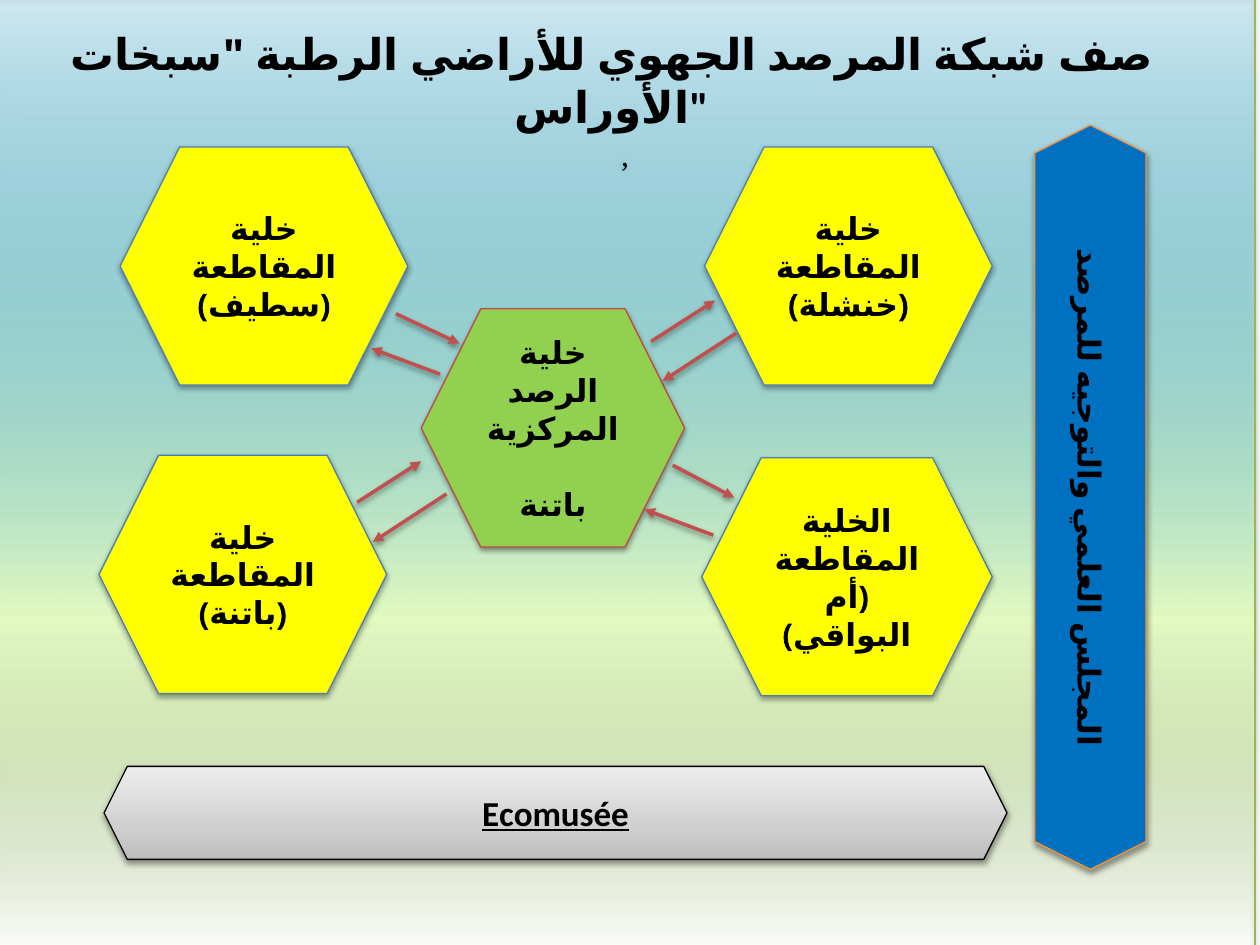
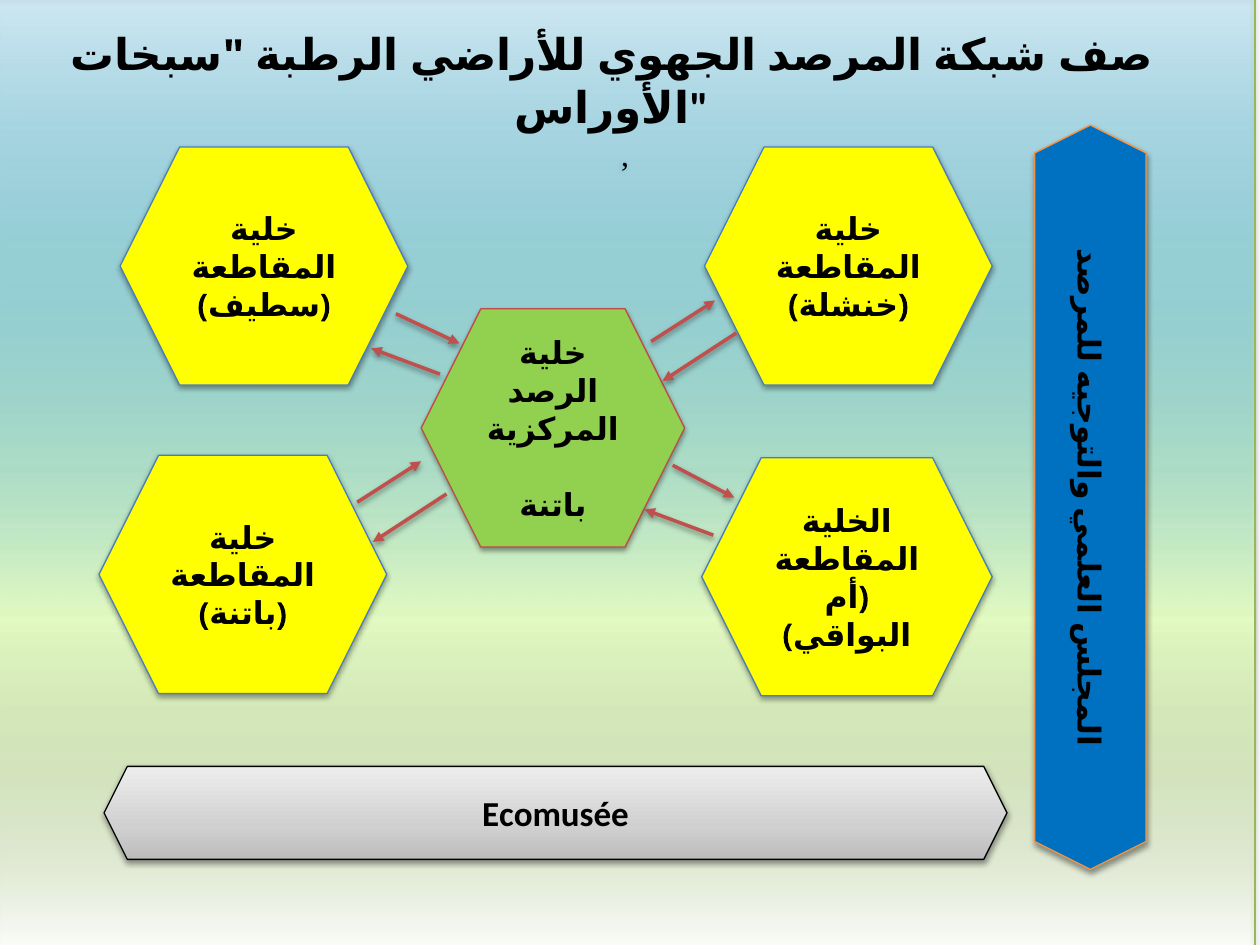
Ecomusée underline: present -> none (555, 815)
